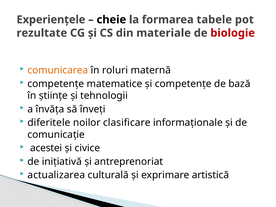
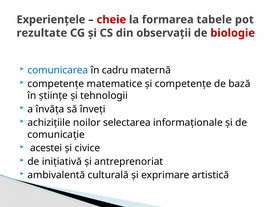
cheie colour: black -> red (111, 20)
materiale: materiale -> observații (164, 33)
comunicarea colour: orange -> blue (58, 70)
roluri: roluri -> cadru (115, 70)
diferitele: diferitele -> achizițiile (49, 123)
clasificare: clasificare -> selectarea (127, 123)
actualizarea: actualizarea -> ambivalentă (56, 175)
